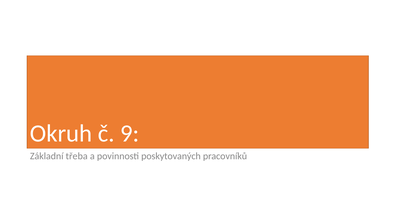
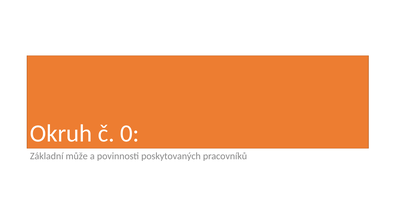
9: 9 -> 0 (130, 133)
třeba: třeba -> může (77, 156)
